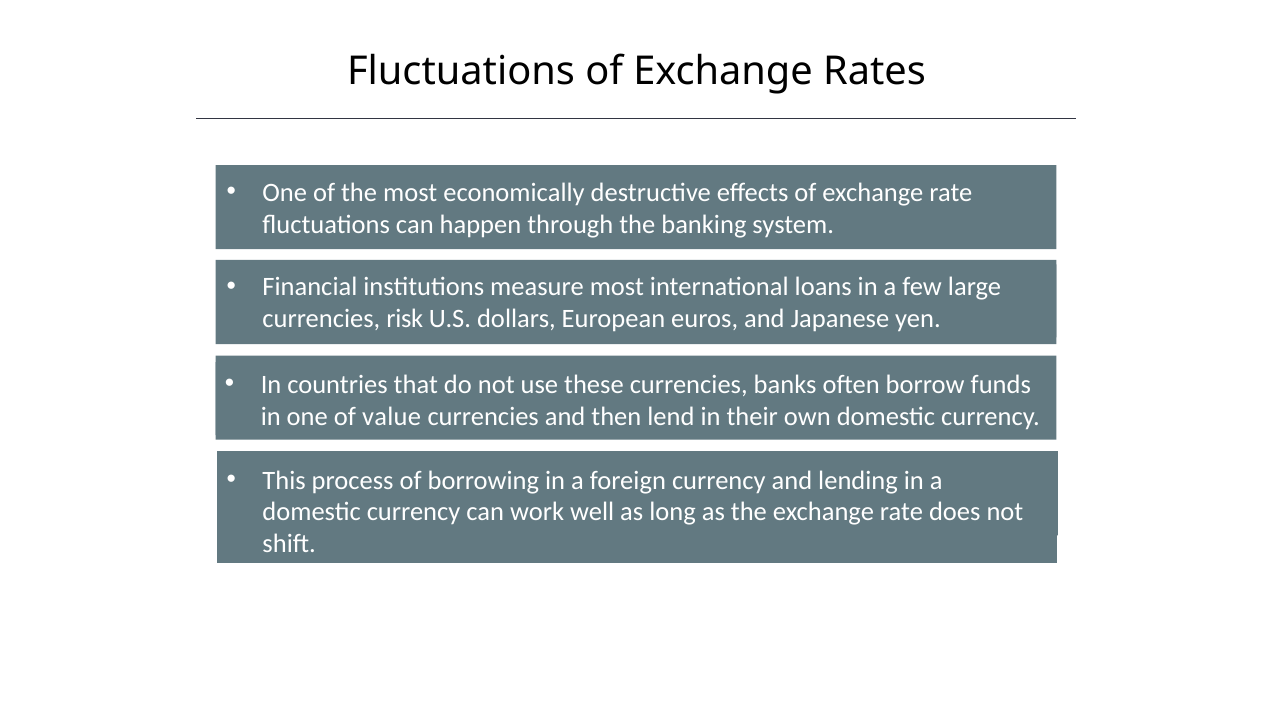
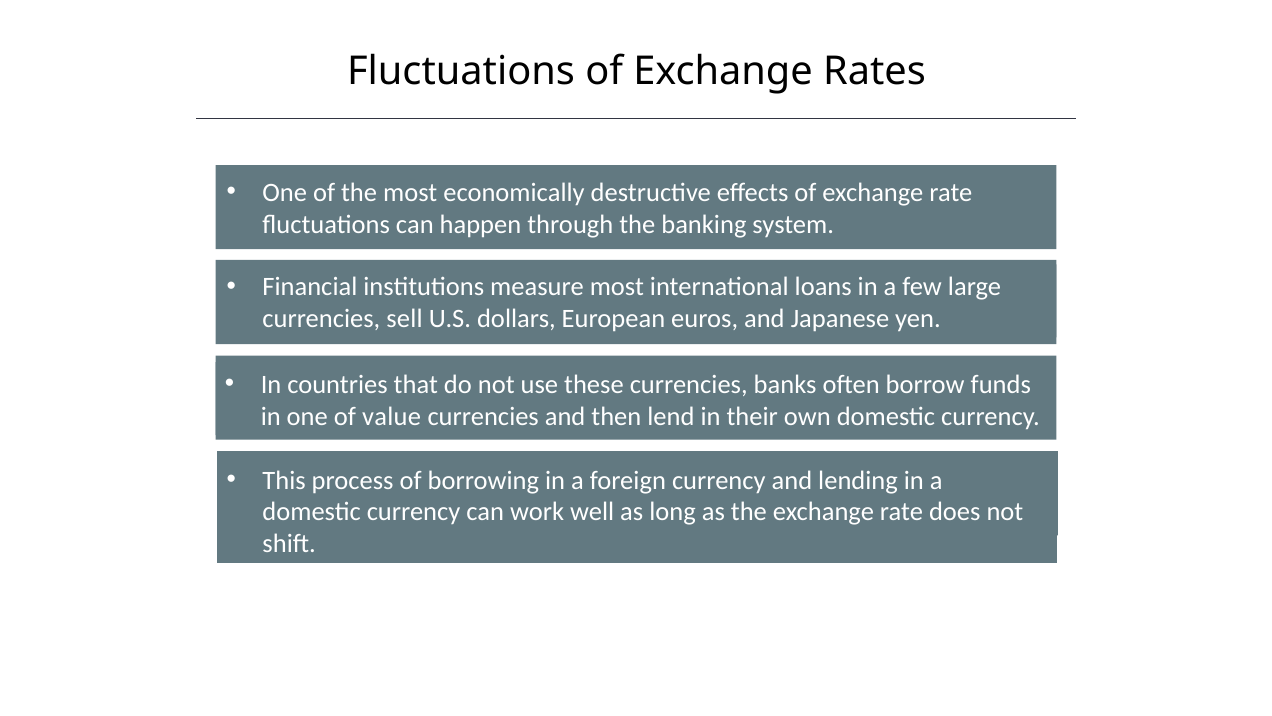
risk: risk -> sell (405, 318)
